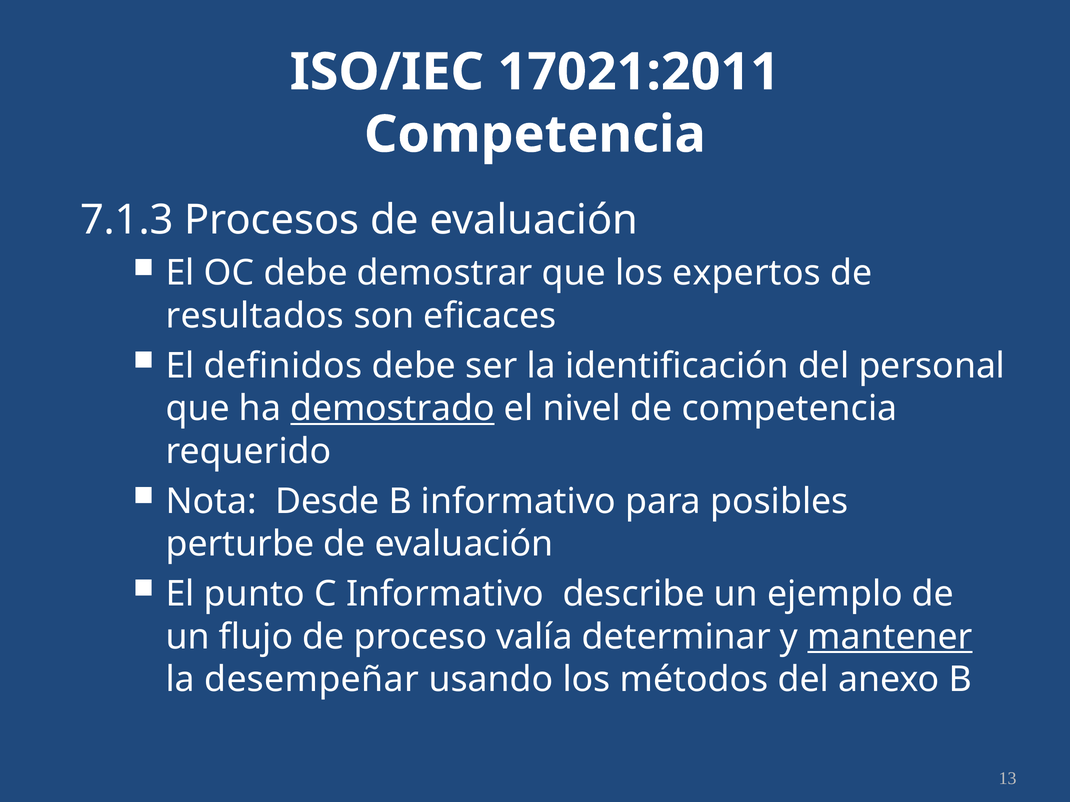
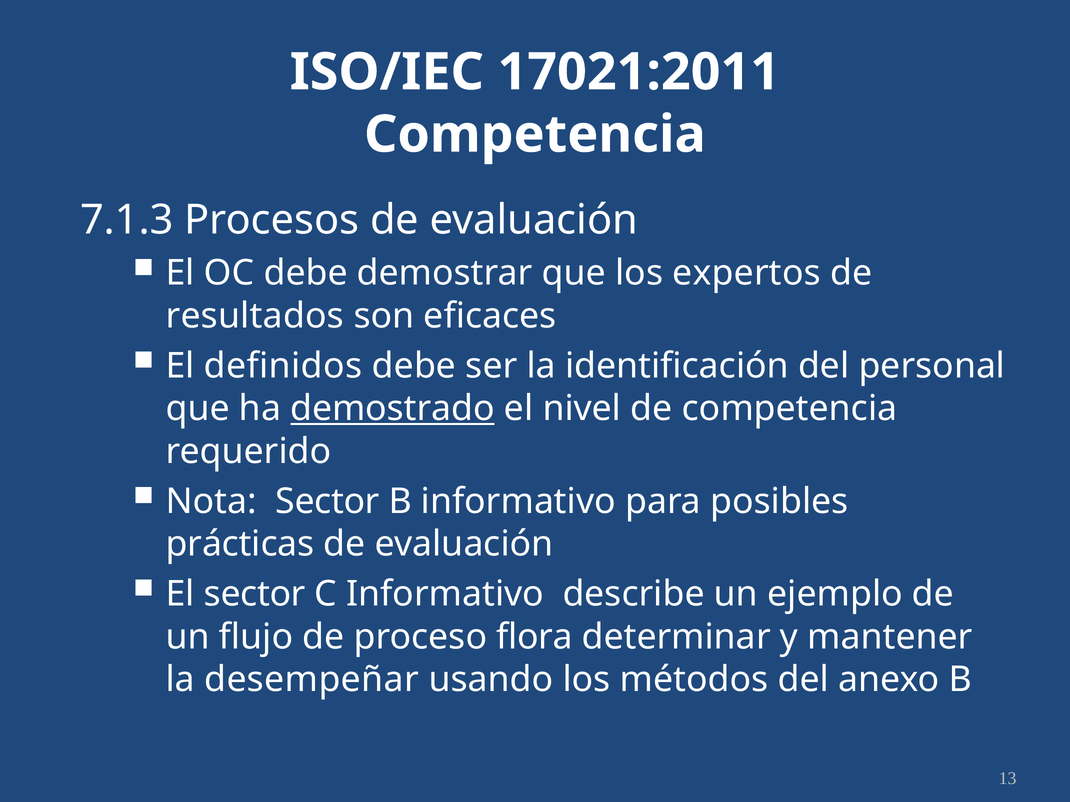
Nota Desde: Desde -> Sector (327, 502)
perturbe: perturbe -> prácticas (240, 544)
El punto: punto -> sector (255, 594)
valía: valía -> flora (535, 637)
mantener underline: present -> none (890, 637)
